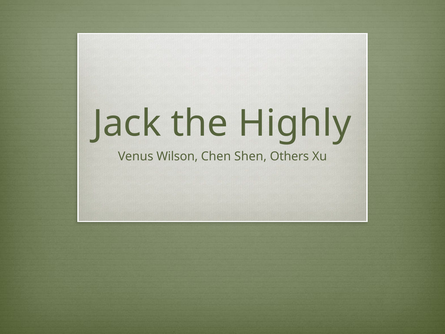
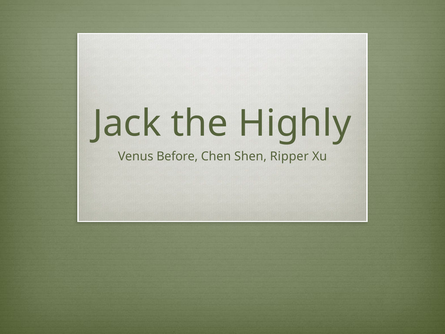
Wilson: Wilson -> Before (177, 156)
Others: Others -> Ripper (289, 156)
